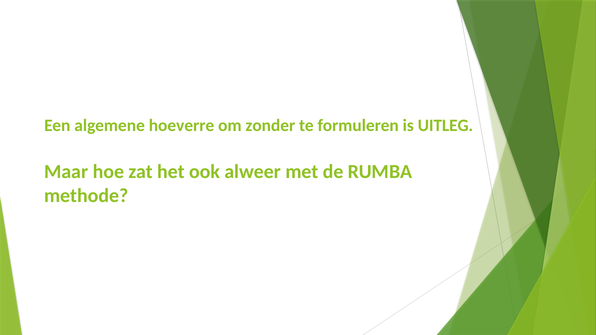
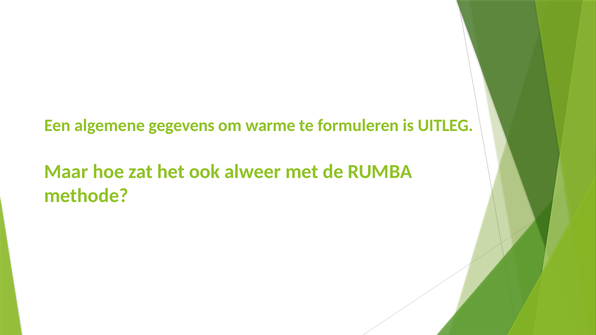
hoeverre: hoeverre -> gegevens (182, 125)
zonder: zonder -> warme (270, 125)
